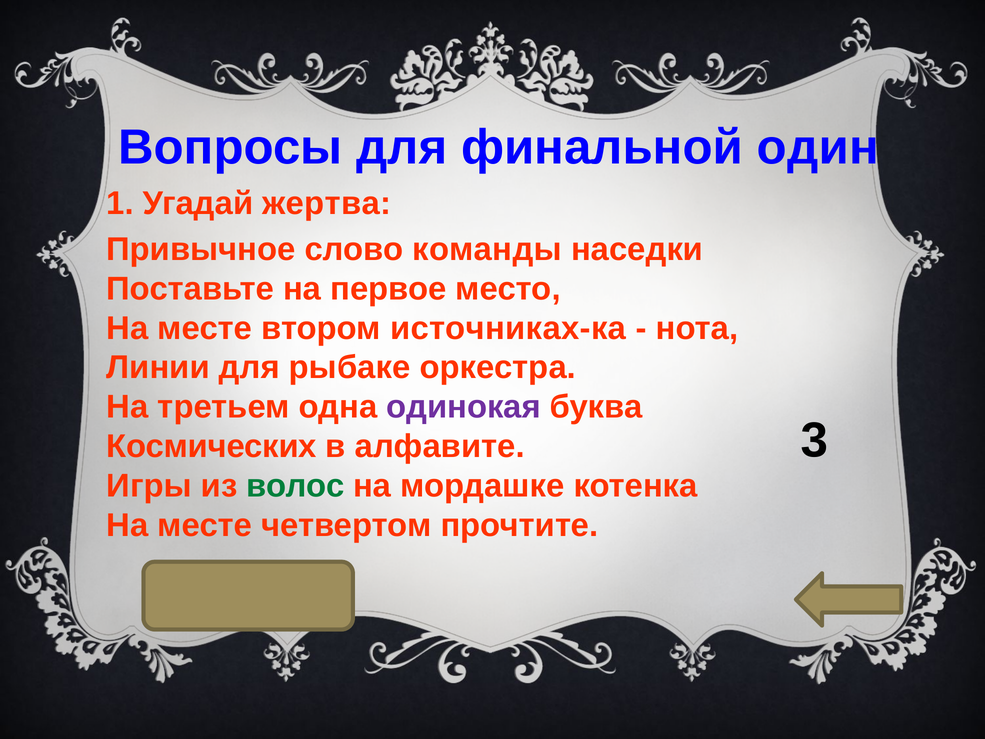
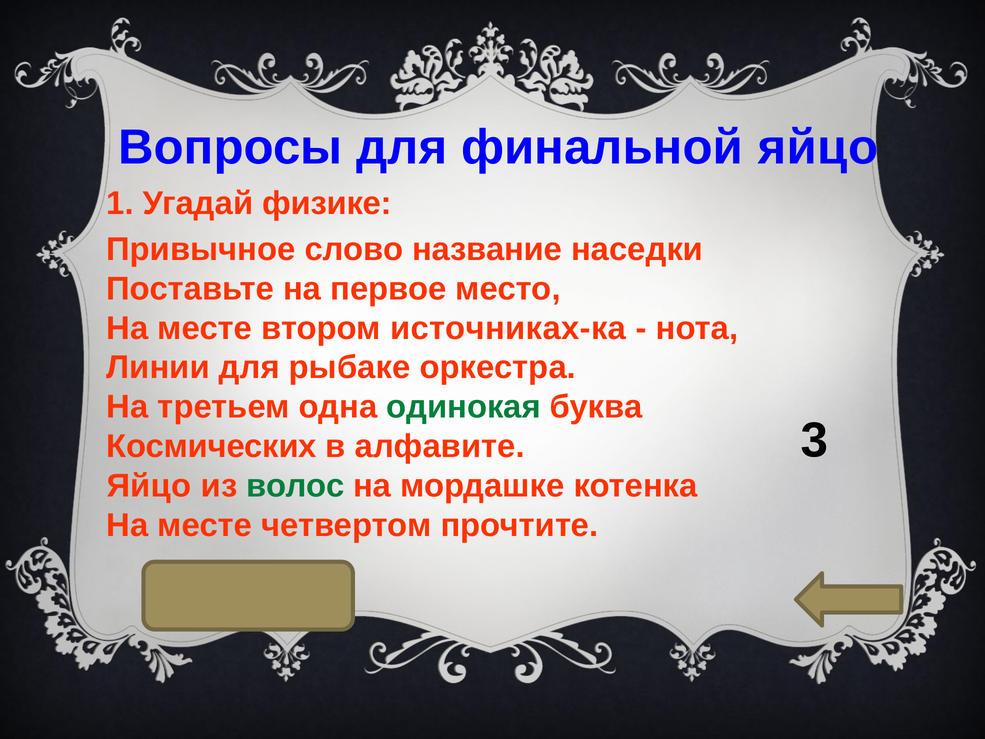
финальной один: один -> яйцо (818, 147)
жертва: жертва -> физике (327, 203)
команды: команды -> название (487, 249)
одинокая colour: purple -> green (464, 407)
Игры: Игры -> Яйцо (149, 486)
